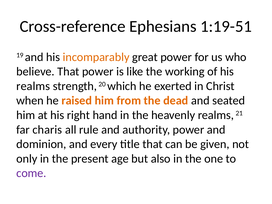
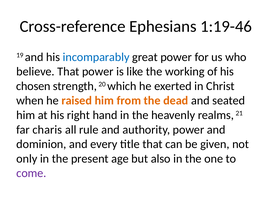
1:19-51: 1:19-51 -> 1:19-46 (226, 26)
incomparably colour: orange -> blue (96, 57)
realms: realms -> chosen (33, 86)
